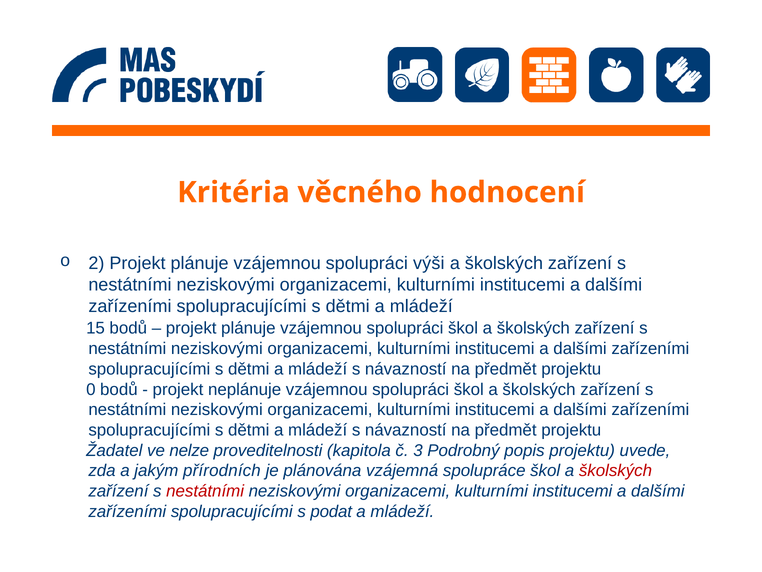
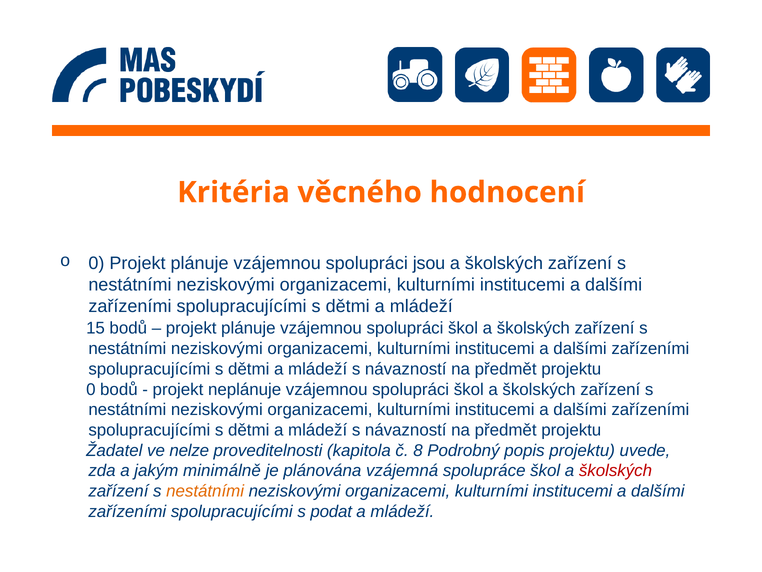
2: 2 -> 0 (96, 263)
výši: výši -> jsou (429, 263)
3: 3 -> 8 (418, 450)
přírodních: přírodních -> minimálně (222, 470)
nestátními colour: red -> orange (205, 491)
